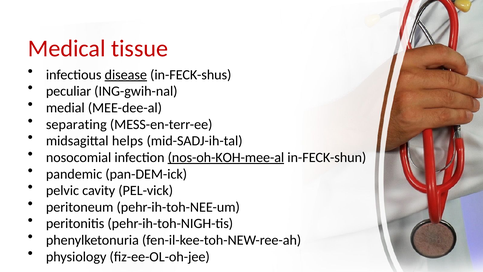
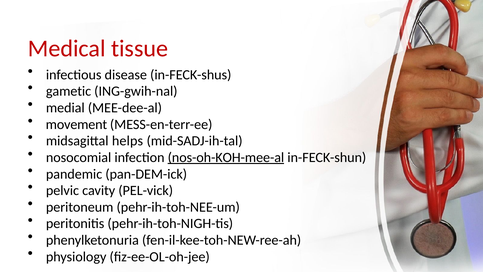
disease underline: present -> none (126, 75)
peculiar: peculiar -> gametic (69, 91)
separating: separating -> movement (76, 124)
